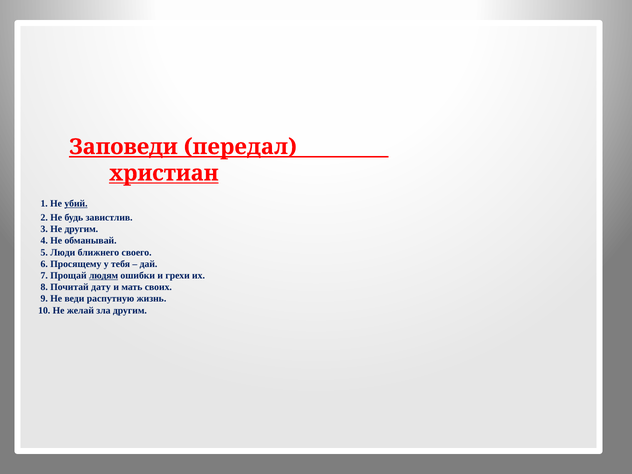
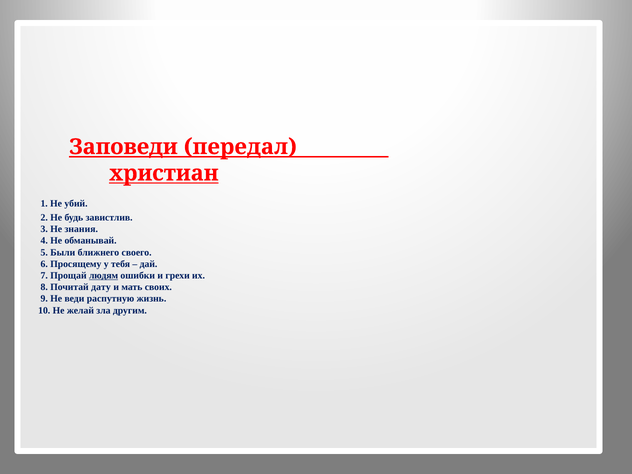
убий underline: present -> none (76, 204)
Не другим: другим -> знания (81, 229)
Люди: Люди -> Были (63, 252)
